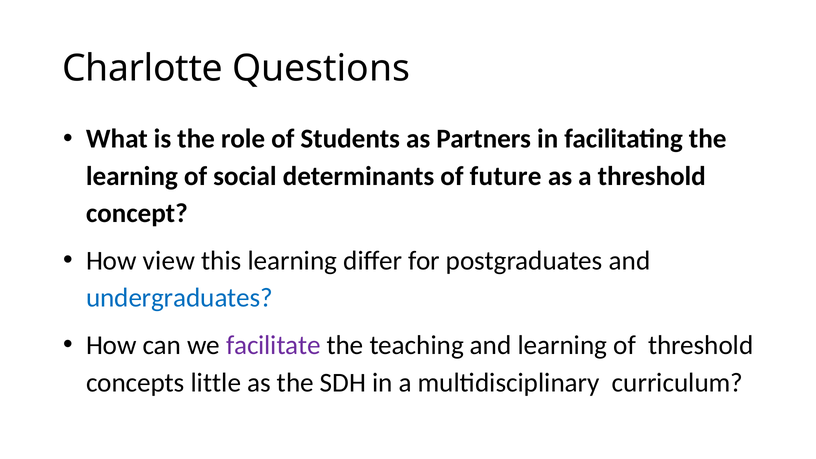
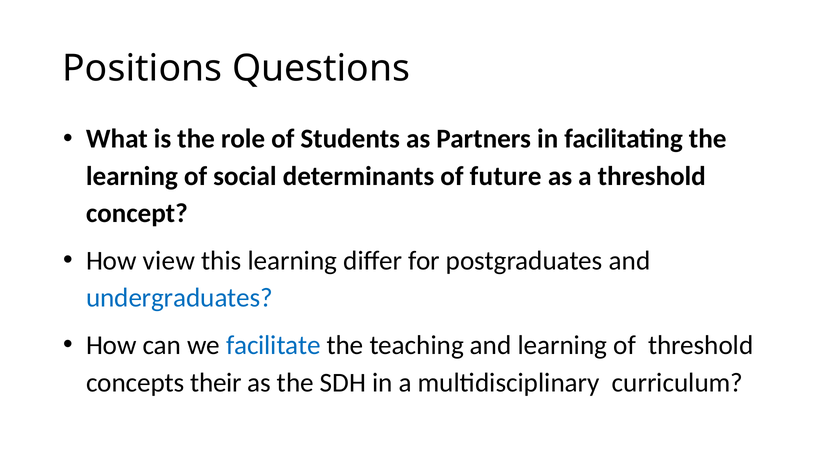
Charlotte: Charlotte -> Positions (142, 69)
facilitate colour: purple -> blue (273, 345)
little: little -> their (216, 383)
